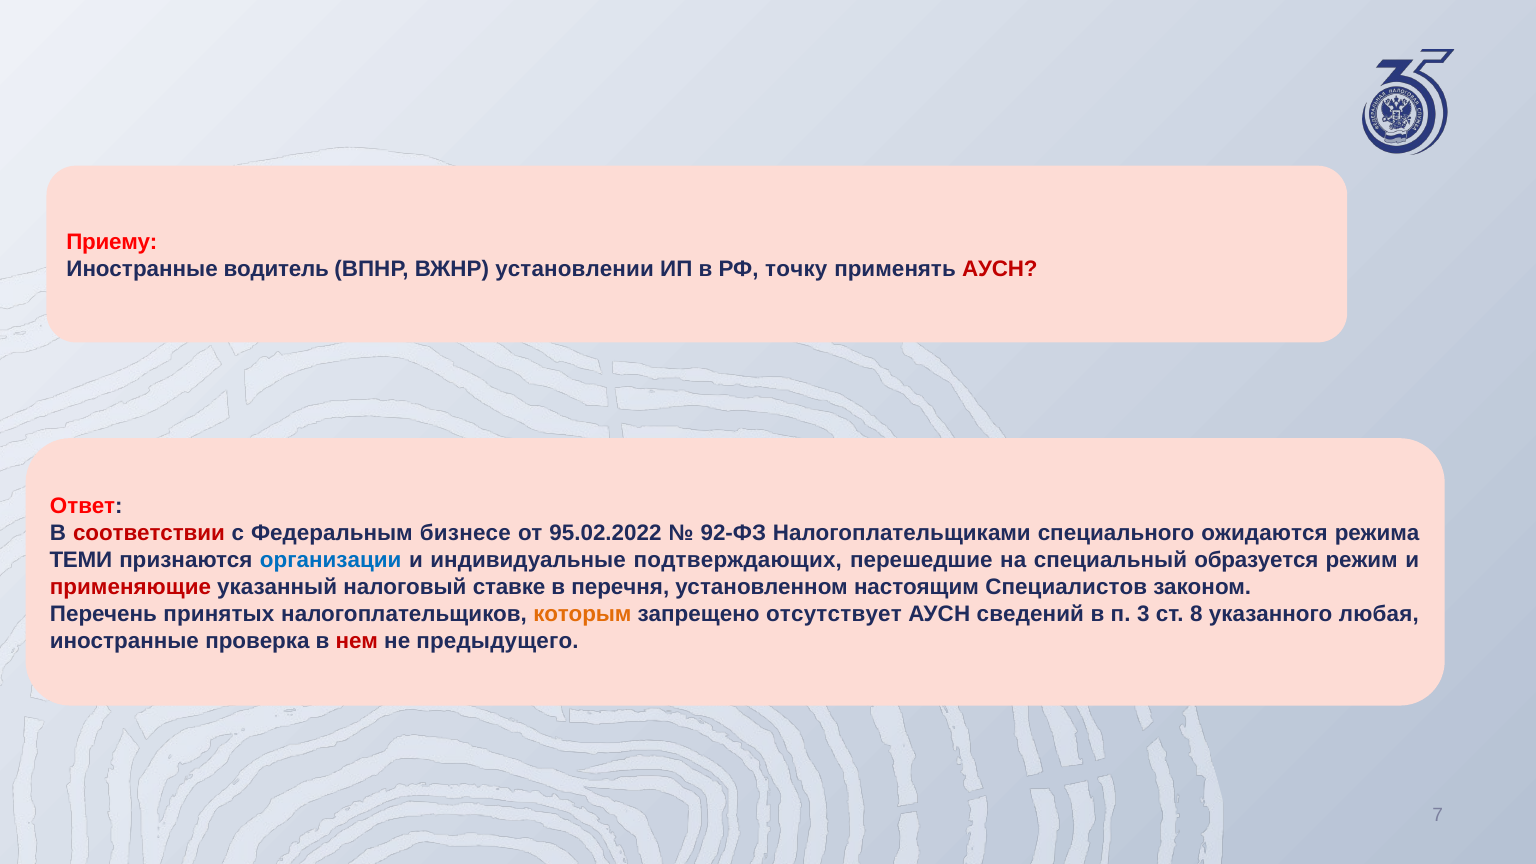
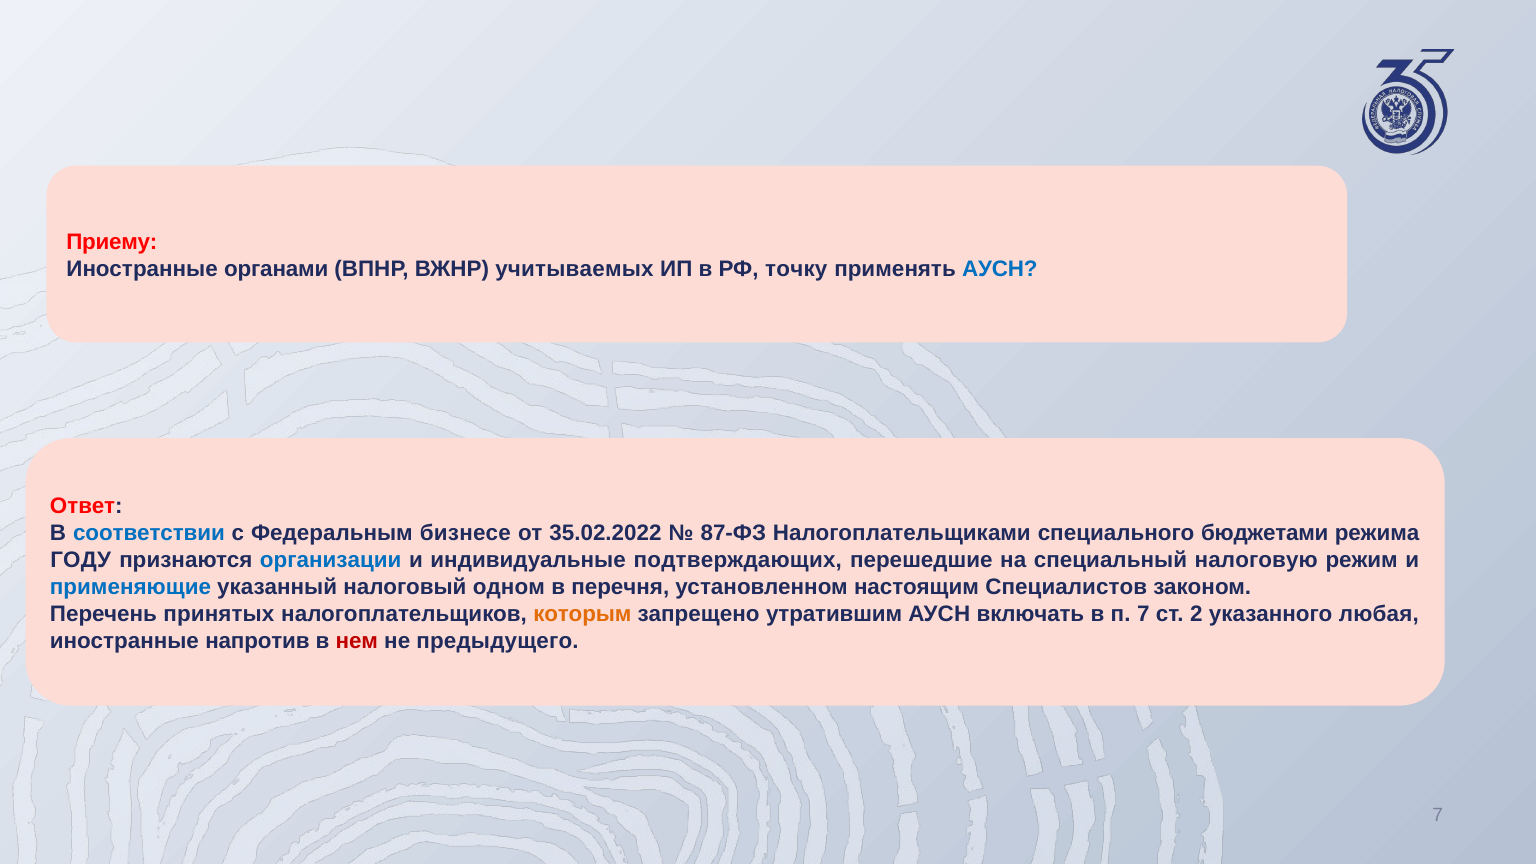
водитель: водитель -> органами (276, 269)
установлении: установлении -> учитываемых (574, 269)
АУСН colour: red -> blue (1000, 269)
соответствии colour: red -> blue (149, 533)
95.02.2022: 95.02.2022 -> 35.02.2022 (605, 533)
92-ФЗ: 92-ФЗ -> 87-ФЗ (733, 533)
ожидаются: ожидаются -> бюджетами (1265, 533)
ТЕМИ: ТЕМИ -> ГОДУ (81, 560)
образуется: образуется -> налоговую (1256, 560)
применяющие colour: red -> blue (130, 587)
ставке: ставке -> одном (509, 587)
отсутствует: отсутствует -> утратившим (834, 614)
сведений: сведений -> включать (1030, 614)
п 3: 3 -> 7 (1143, 614)
8: 8 -> 2 (1196, 614)
проверка: проверка -> напротив (257, 641)
